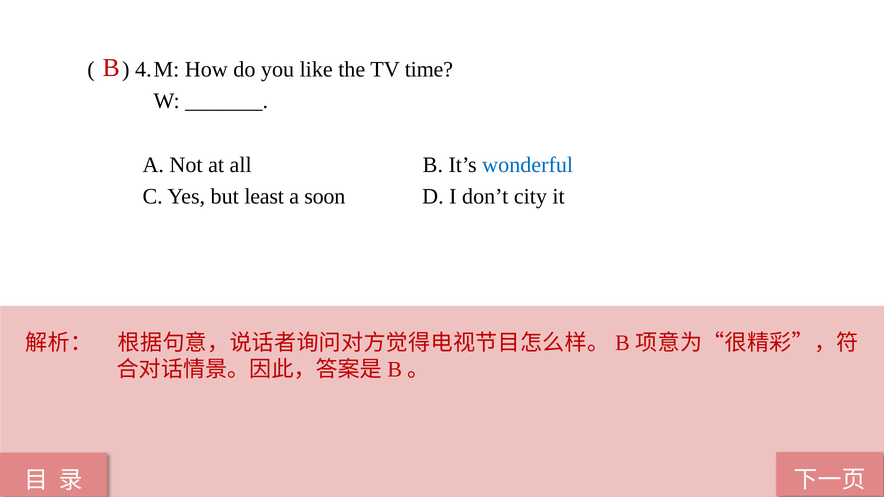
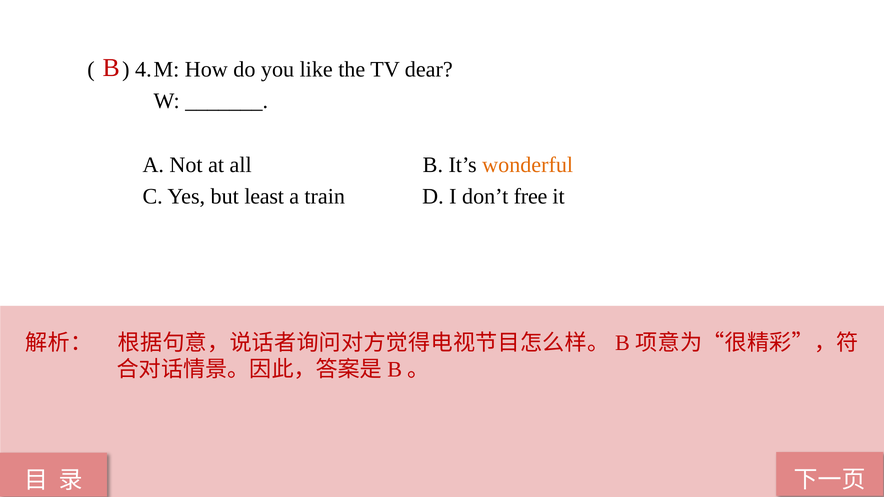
time: time -> dear (429, 69)
wonderful colour: blue -> orange (528, 165)
soon: soon -> train (325, 197)
city: city -> free (531, 197)
